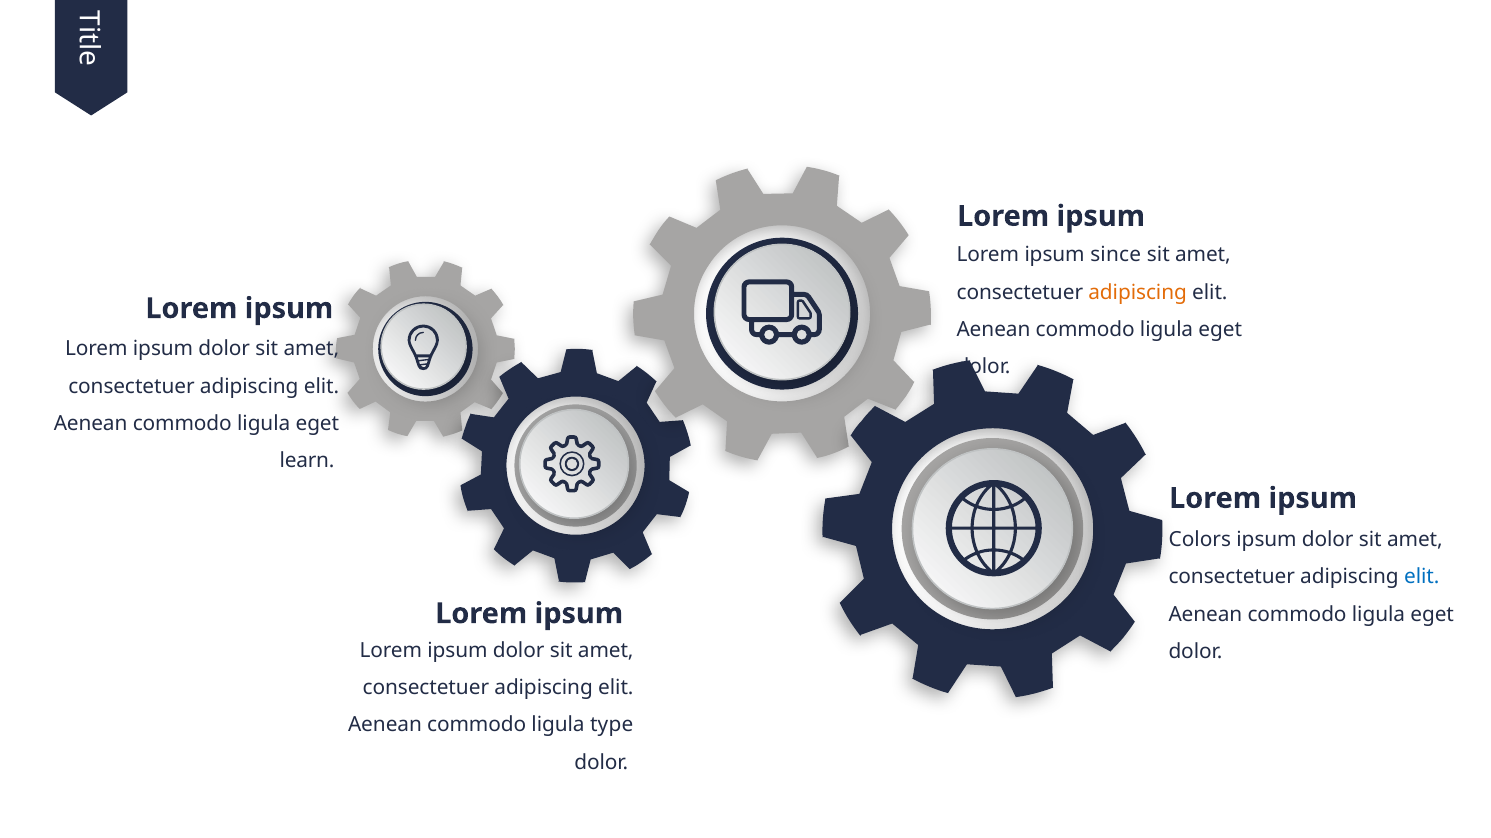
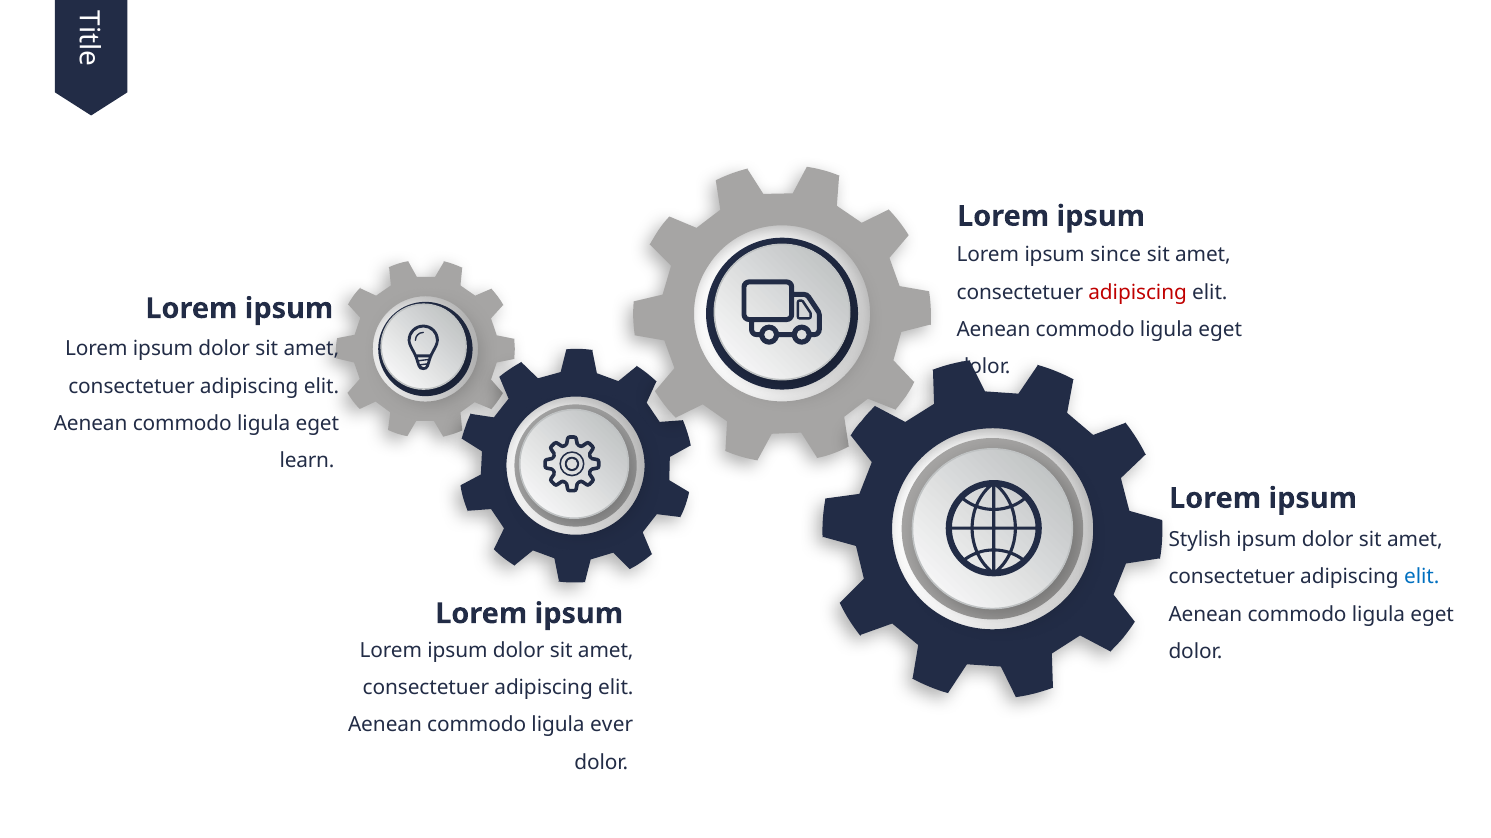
adipiscing colour: orange -> red (1138, 292)
Colors: Colors -> Stylish (1200, 540)
type: type -> ever (612, 726)
